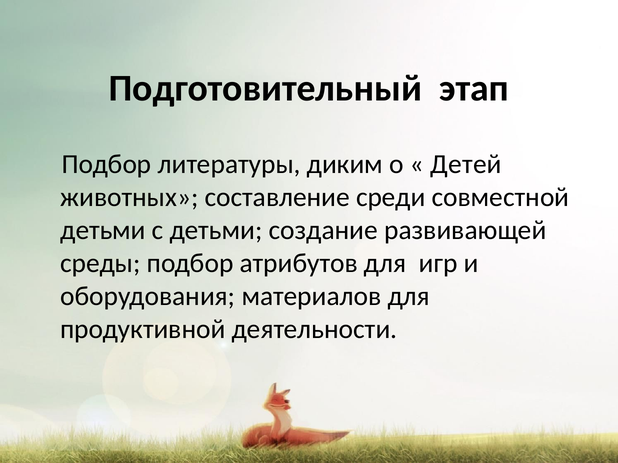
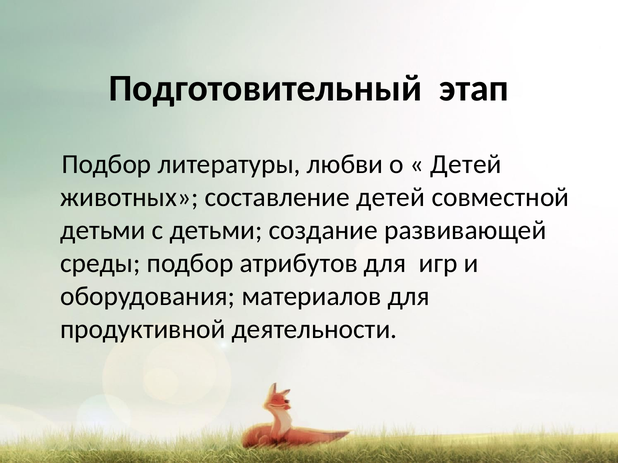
диким: диким -> любви (345, 165)
составление среди: среди -> детей (391, 198)
